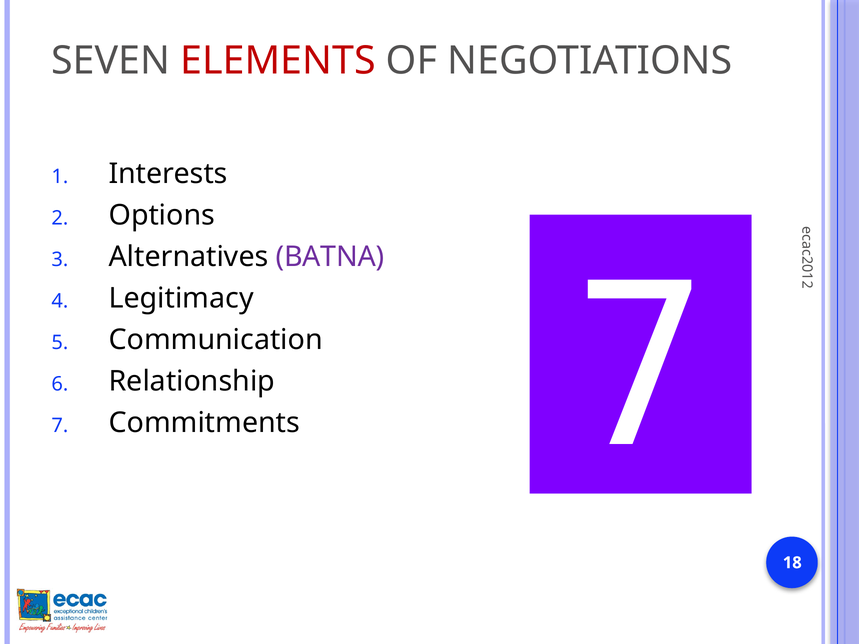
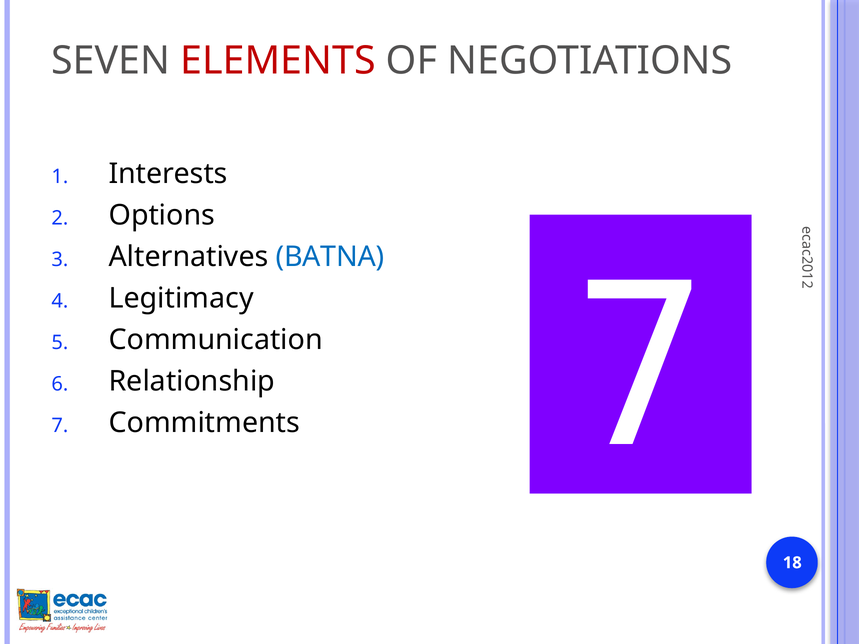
BATNA colour: purple -> blue (330, 257)
